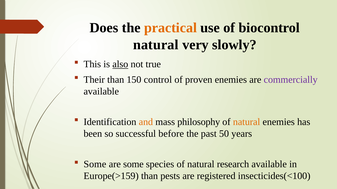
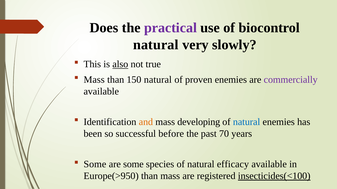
practical colour: orange -> purple (170, 28)
Their: Their -> Mass (94, 80)
150 control: control -> natural (158, 80)
philosophy: philosophy -> developing (199, 122)
natural colour: orange -> blue (247, 122)
50: 50 -> 70 (224, 134)
research: research -> efficacy (233, 165)
Europe(>159: Europe(>159 -> Europe(>950 (111, 176)
than pests: pests -> mass (170, 176)
insecticides(<100 underline: none -> present (274, 176)
